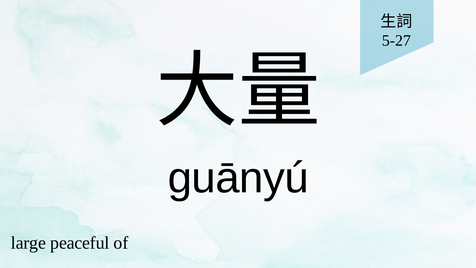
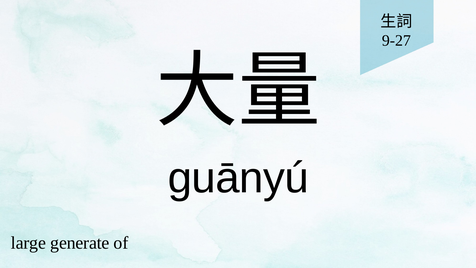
5-27: 5-27 -> 9-27 (396, 41)
peaceful: peaceful -> generate (80, 243)
